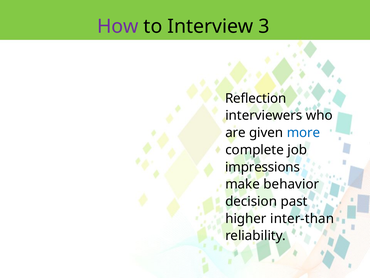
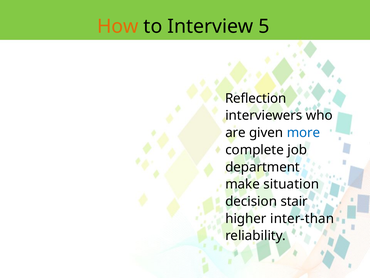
How colour: purple -> orange (118, 26)
3: 3 -> 5 (264, 26)
impressions: impressions -> department (263, 167)
behavior: behavior -> situation (291, 184)
past: past -> stair (294, 201)
